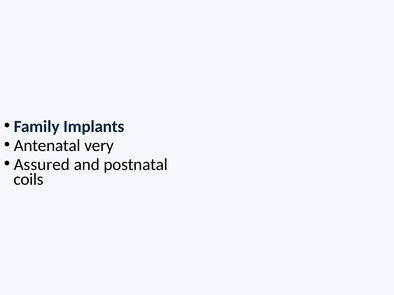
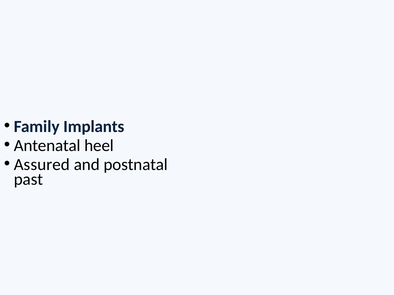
very: very -> heel (99, 146)
coils: coils -> past (28, 179)
